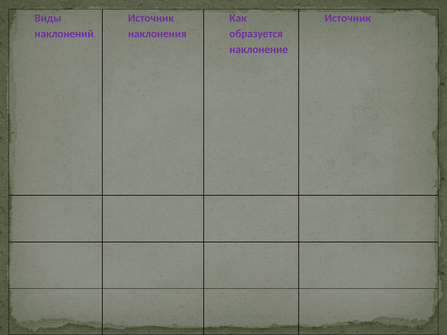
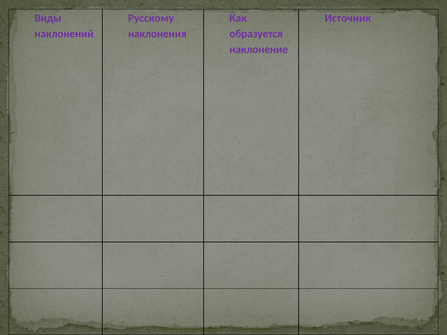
Источник: Источник -> Русскому (151, 18)
